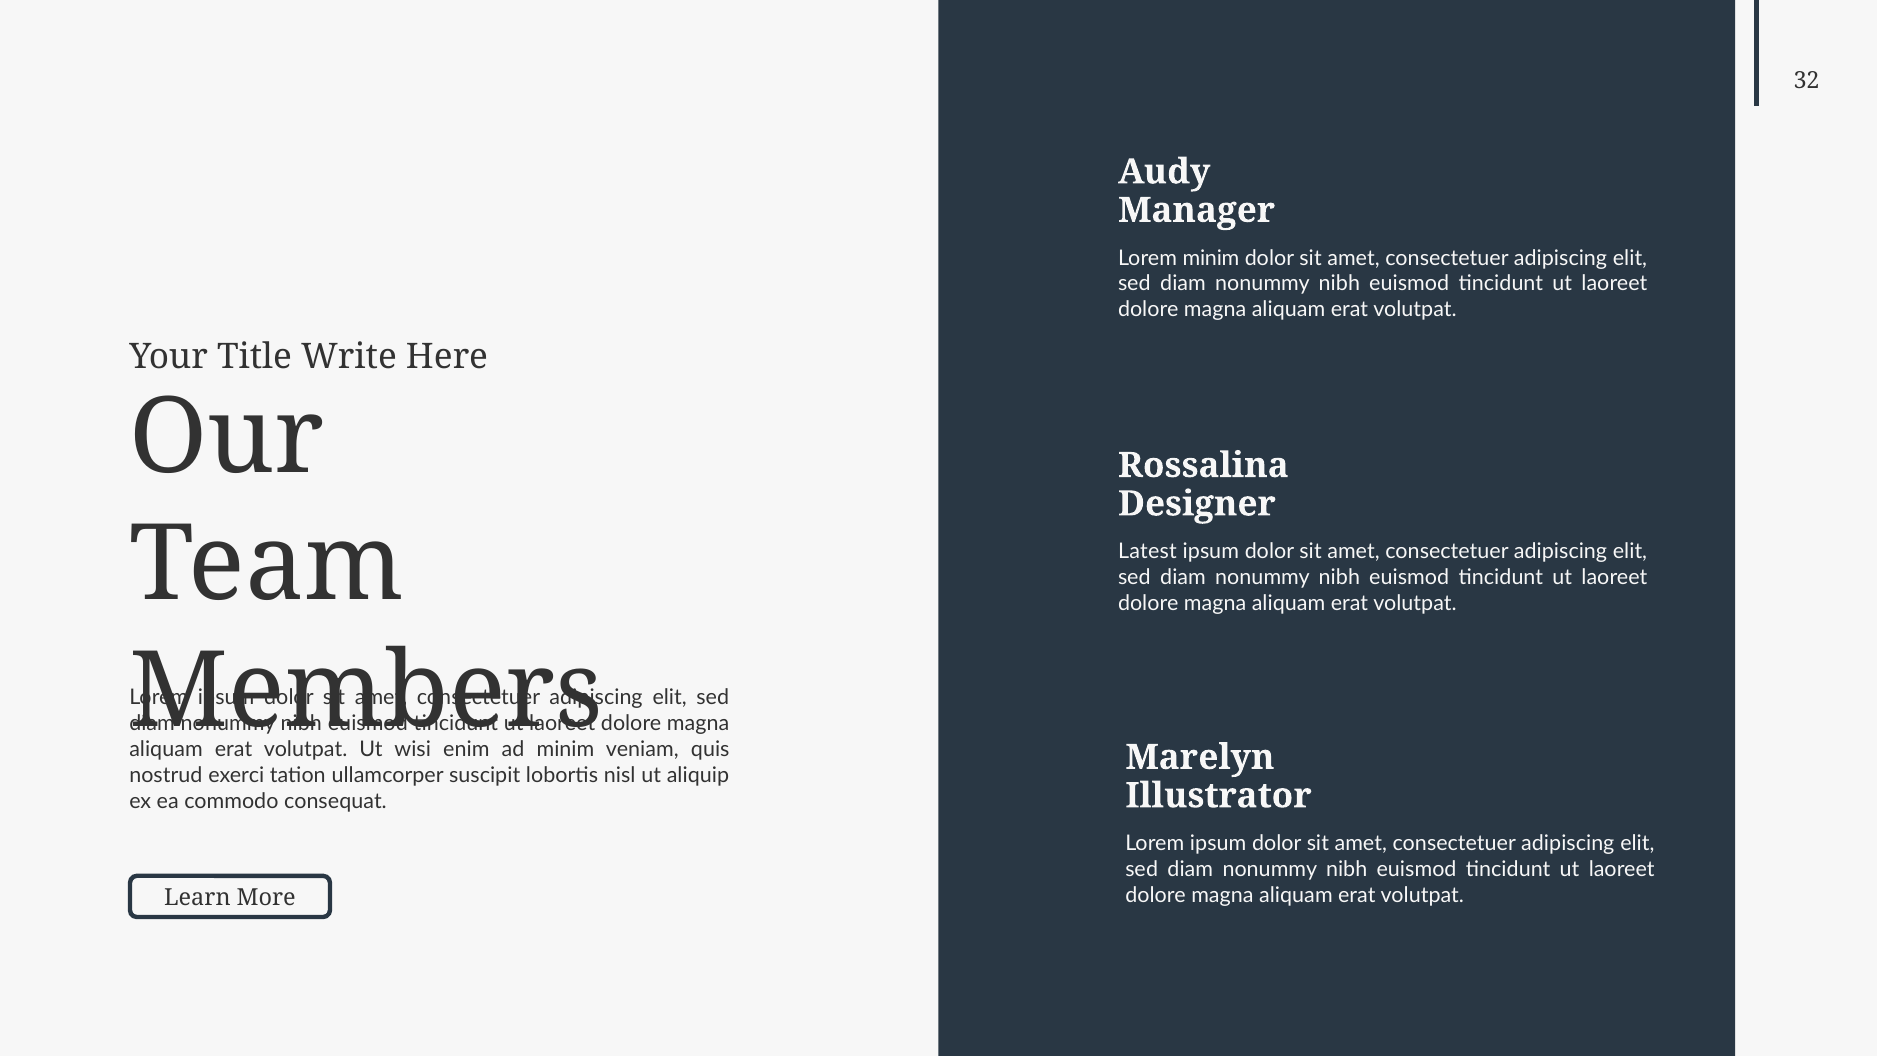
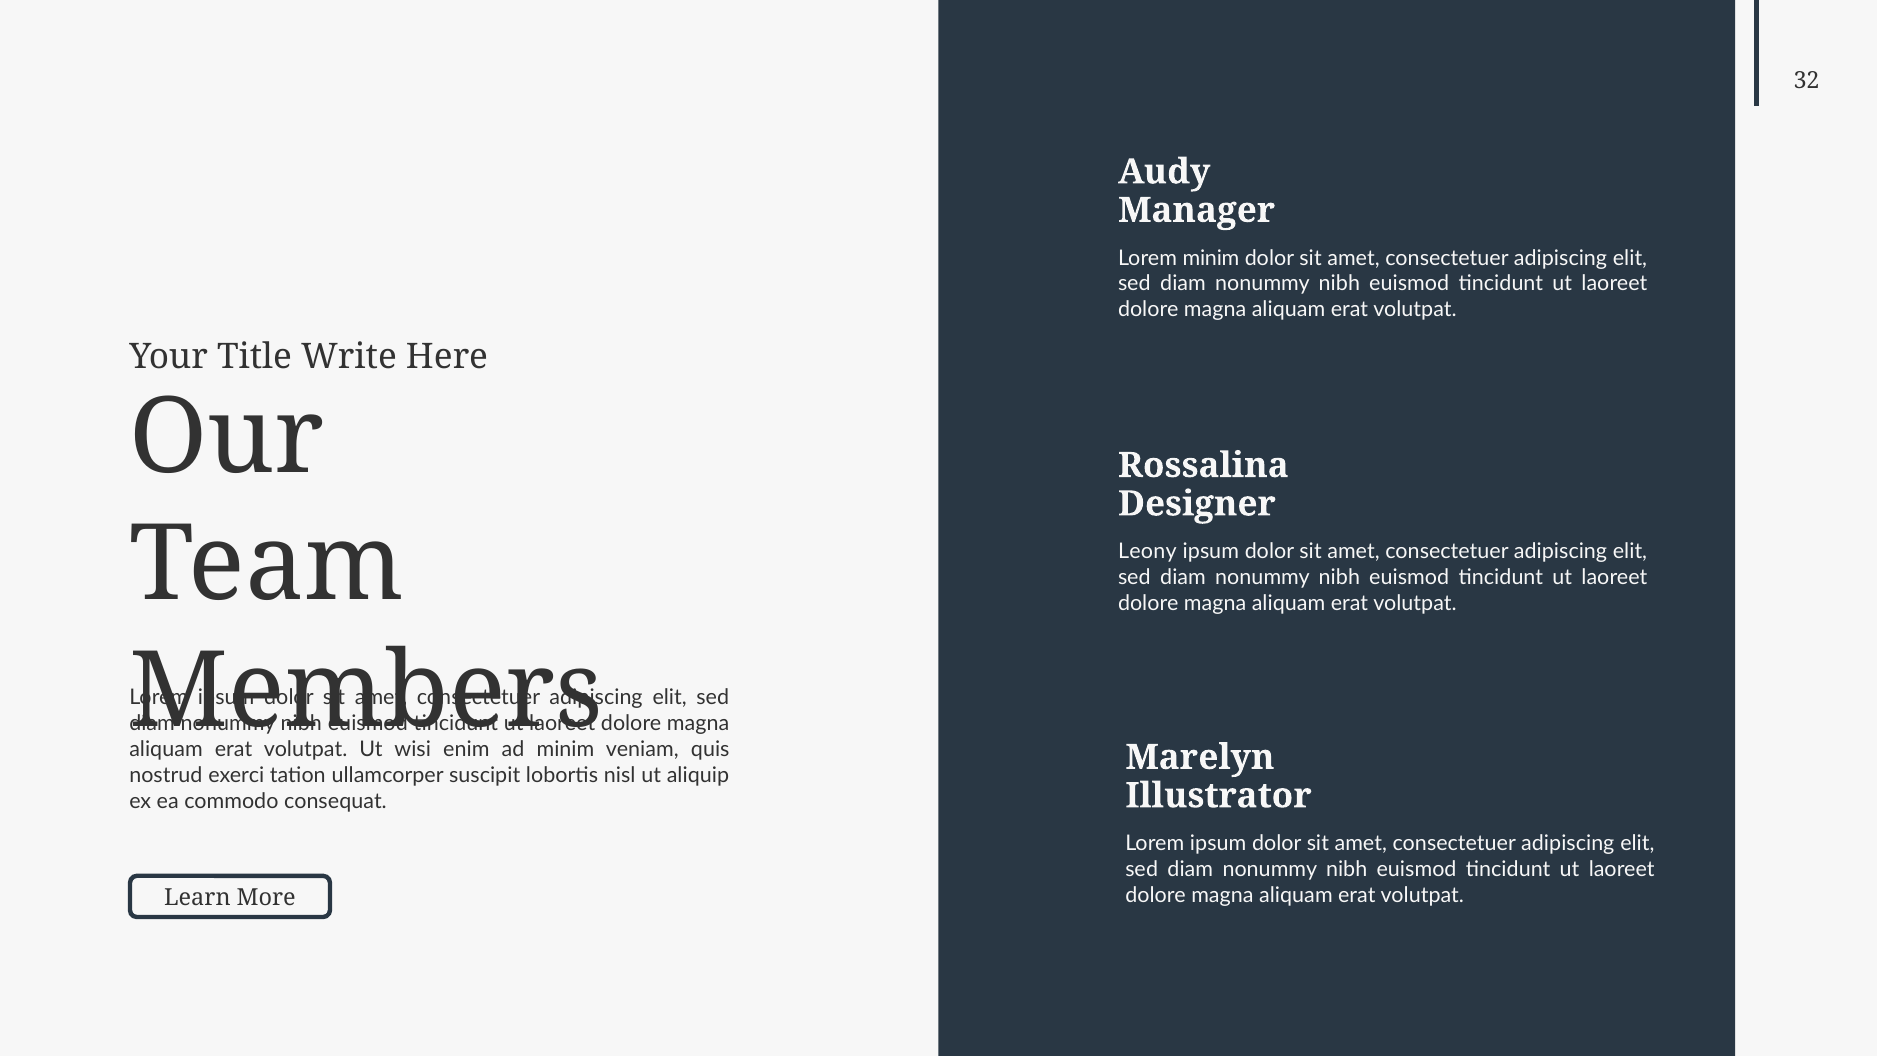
Latest: Latest -> Leony (1147, 551)
